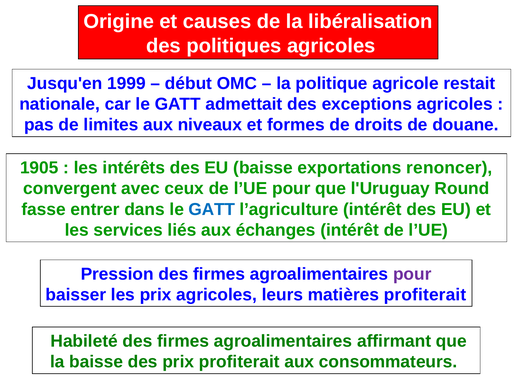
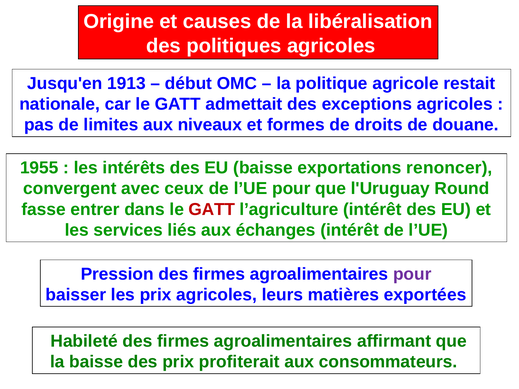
1999: 1999 -> 1913 (127, 83)
1905: 1905 -> 1955 (39, 168)
GATT colour: blue -> red (212, 209)
matières profiterait: profiterait -> exportées (425, 295)
